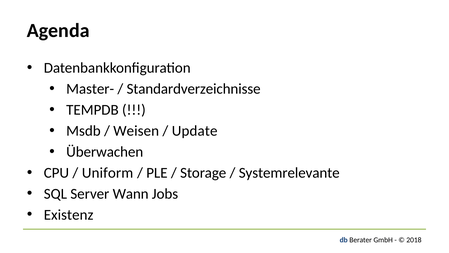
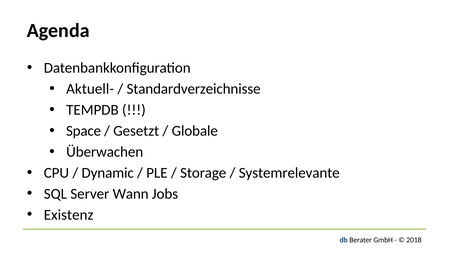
Master-: Master- -> Aktuell- (90, 89)
Msdb: Msdb -> Space (84, 131)
Weisen: Weisen -> Gesetzt (136, 131)
Update: Update -> Globale (195, 131)
Uniform: Uniform -> Dynamic (108, 173)
